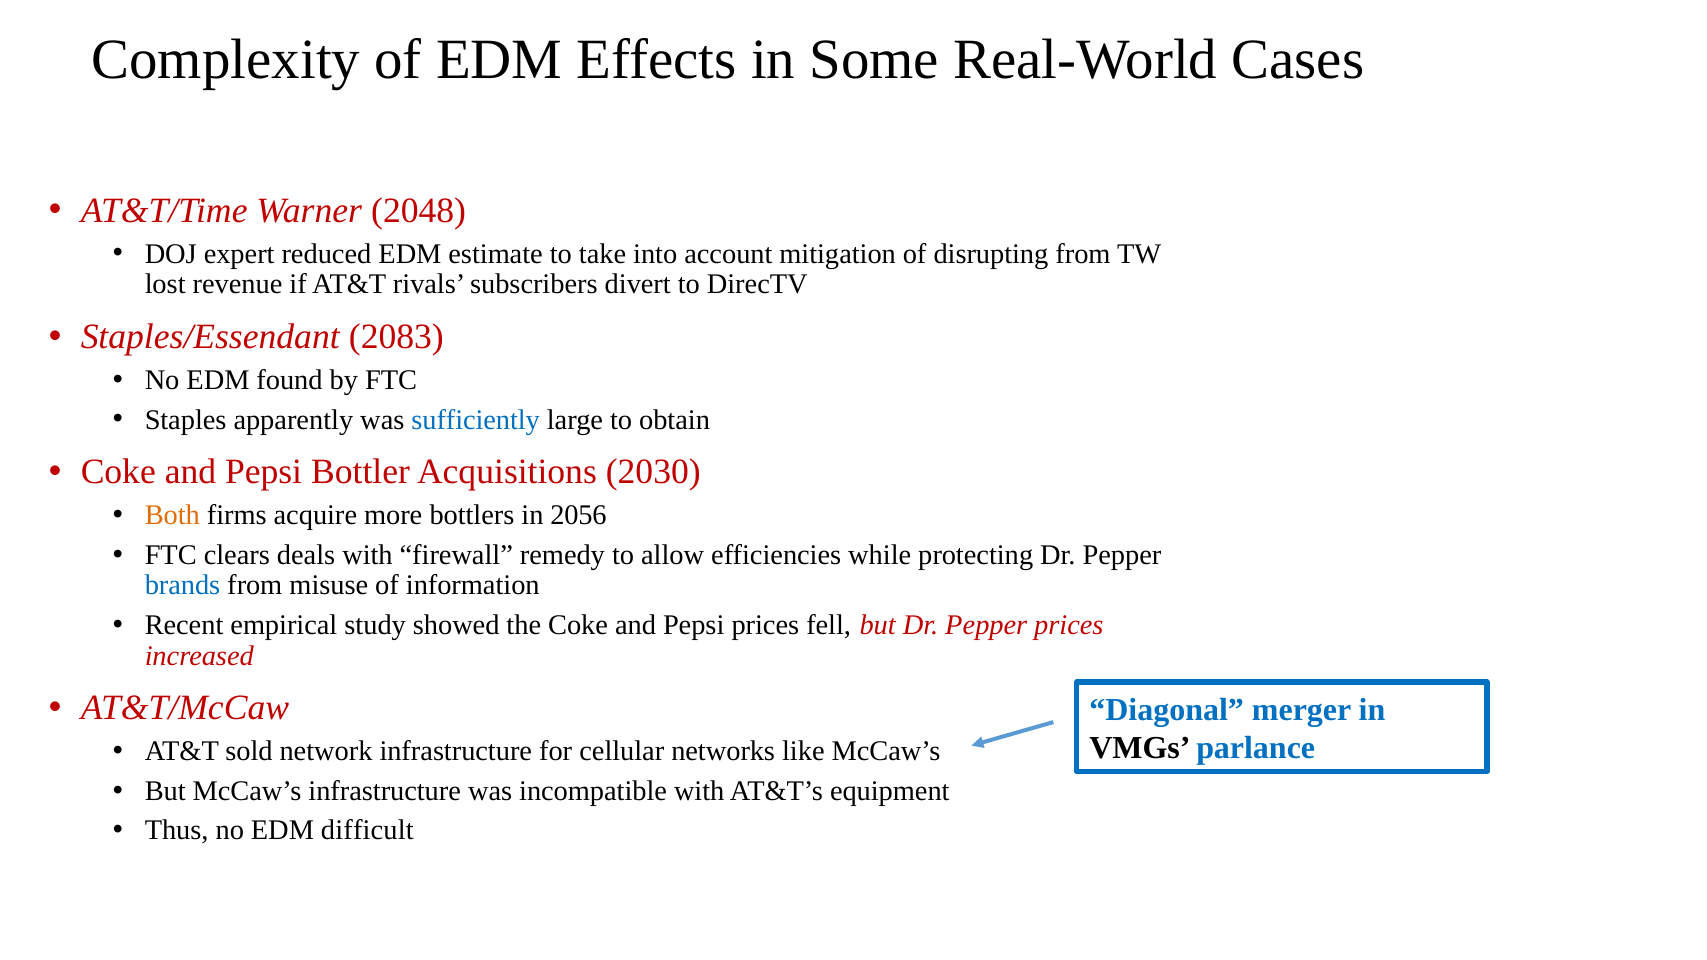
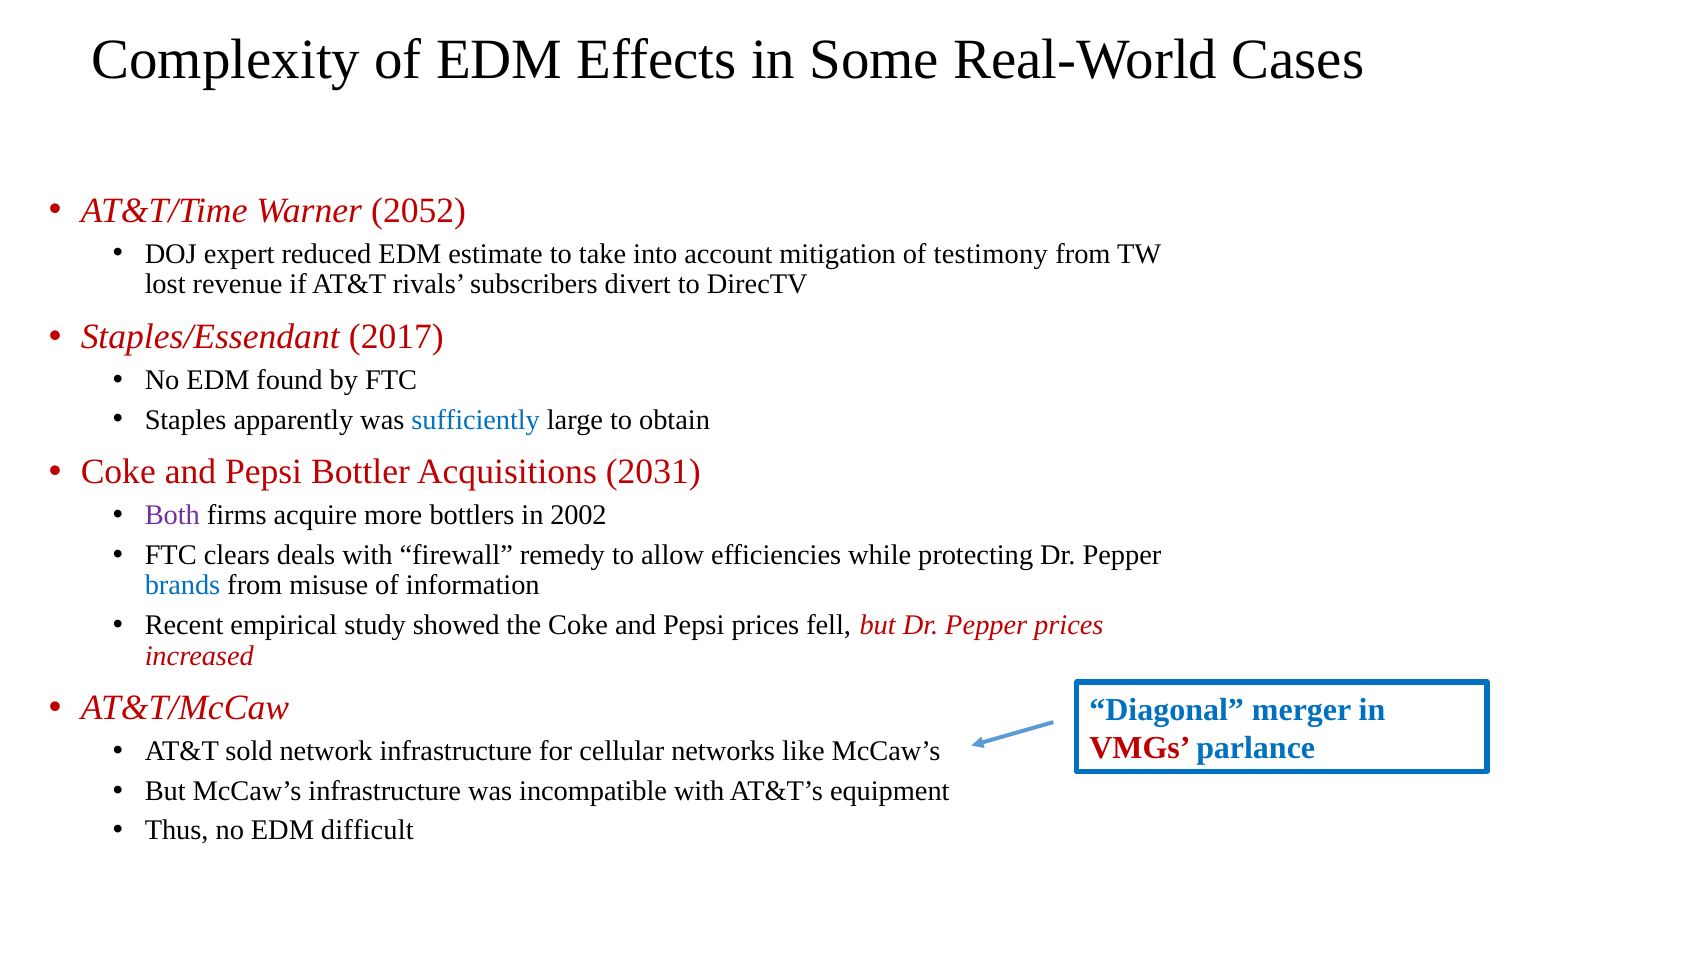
2048: 2048 -> 2052 (419, 210)
disrupting: disrupting -> testimony (991, 254)
2083: 2083 -> 2017 (396, 337)
2030: 2030 -> 2031 (653, 472)
Both colour: orange -> purple (172, 516)
2056: 2056 -> 2002 (578, 516)
VMGs colour: black -> red (1140, 748)
